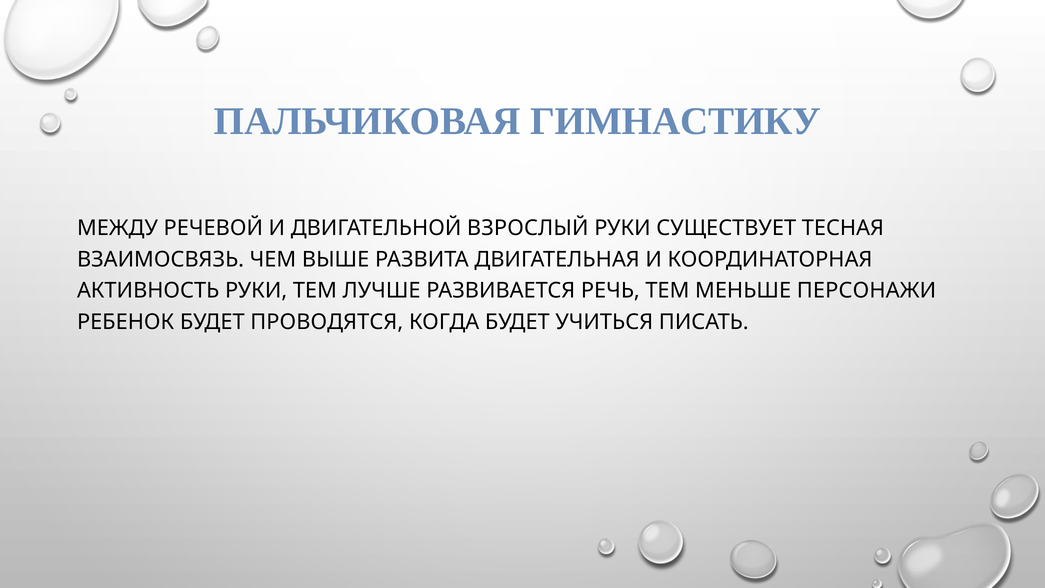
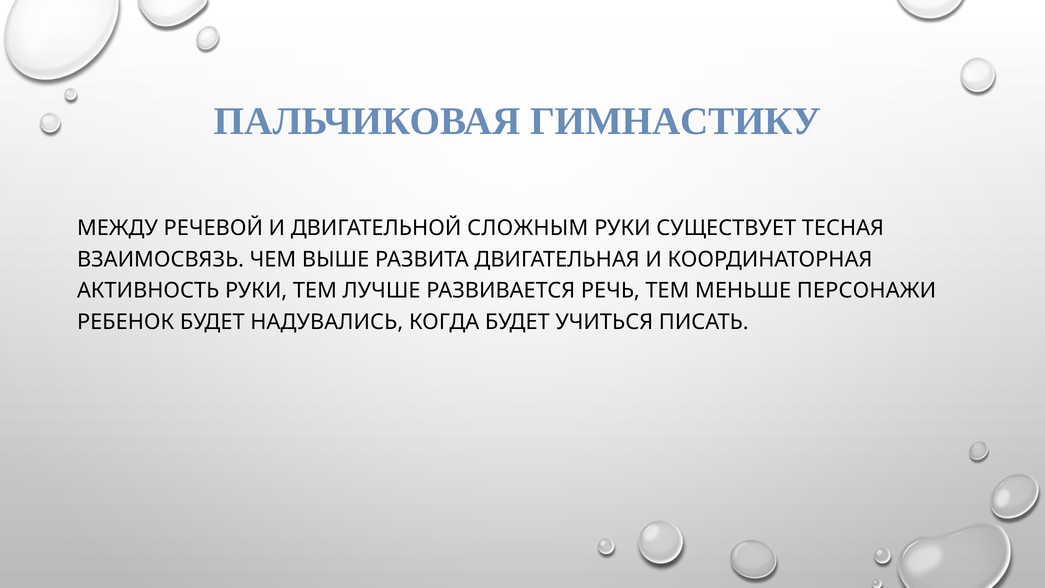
ВЗРОСЛЫЙ: ВЗРОСЛЫЙ -> СЛОЖНЫМ (528, 228)
ПРОВОДЯТСЯ: ПРОВОДЯТСЯ -> НАДУВАЛИСЬ (327, 322)
